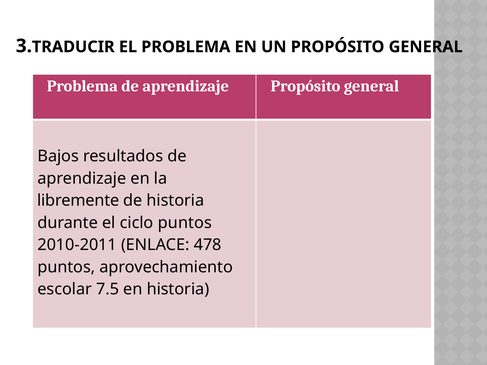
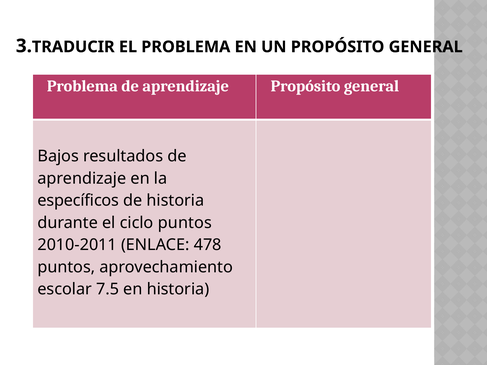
libremente: libremente -> específicos (78, 201)
